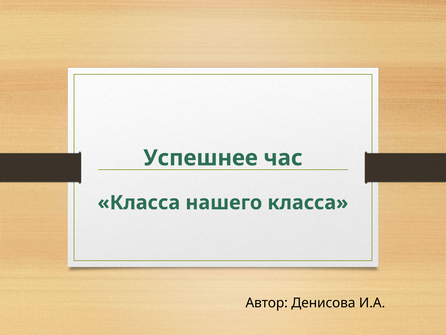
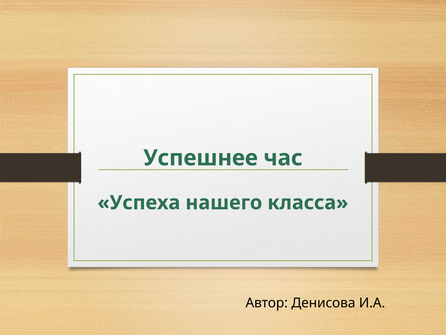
Класса: Класса -> Успеха (139, 202)
